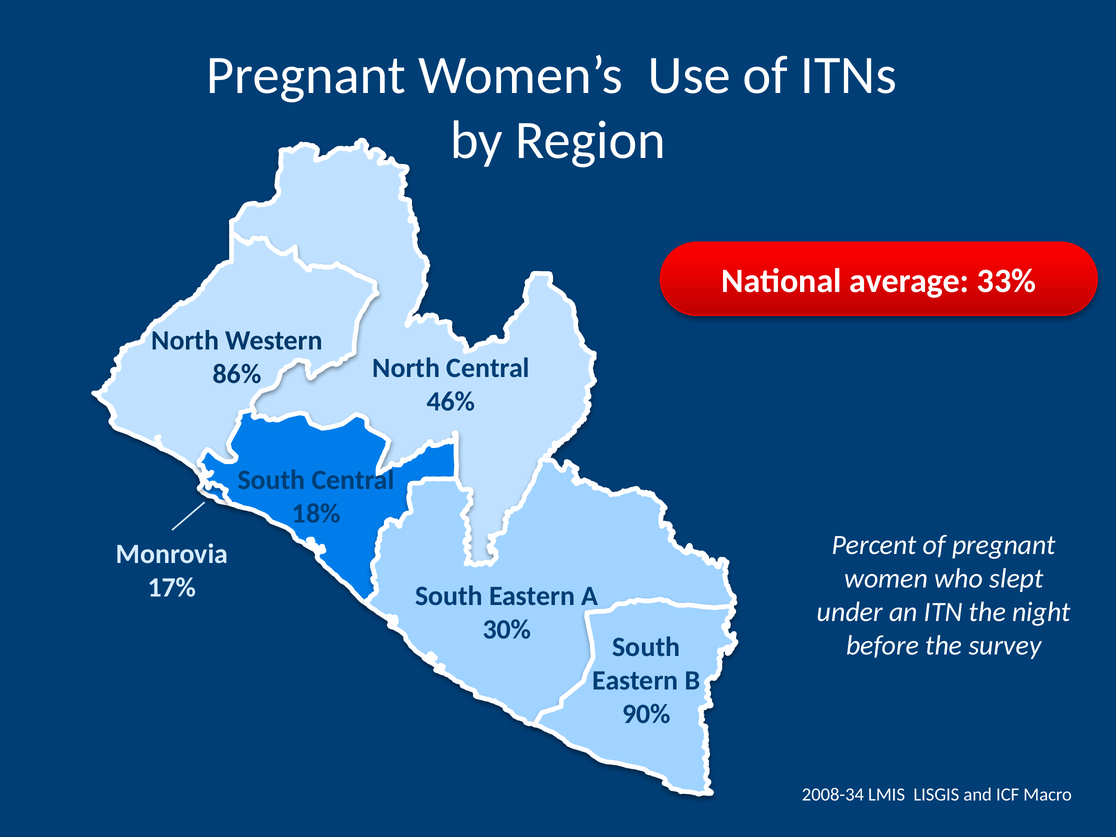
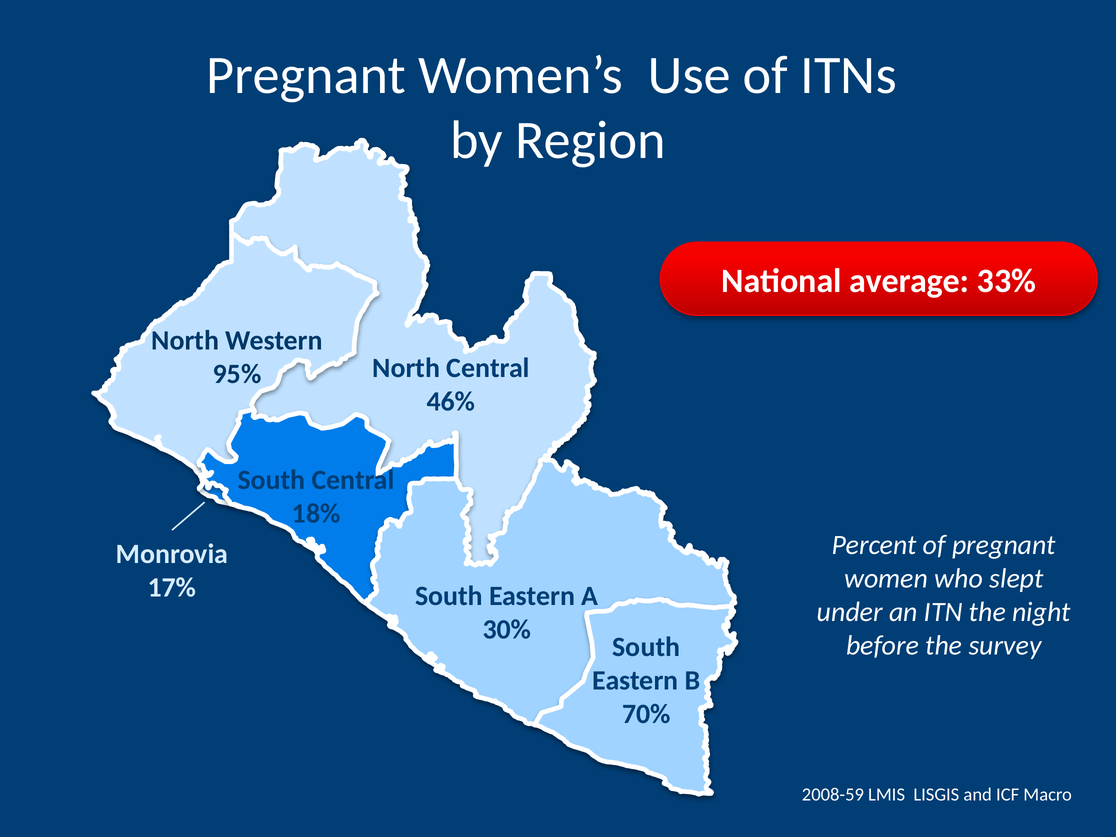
86%: 86% -> 95% (237, 374)
90%: 90% -> 70% (646, 714)
2008-34: 2008-34 -> 2008-59 (833, 794)
